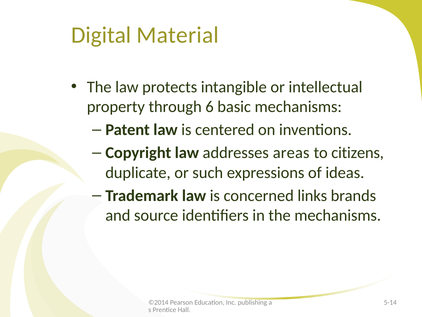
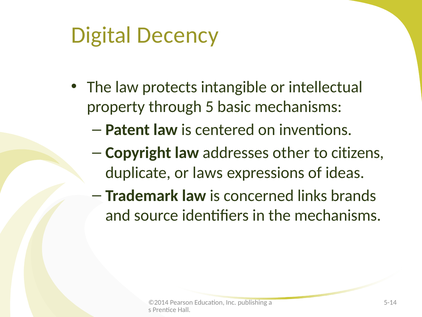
Material: Material -> Decency (178, 35)
6: 6 -> 5 (210, 107)
areas: areas -> other (291, 153)
such: such -> laws (208, 172)
